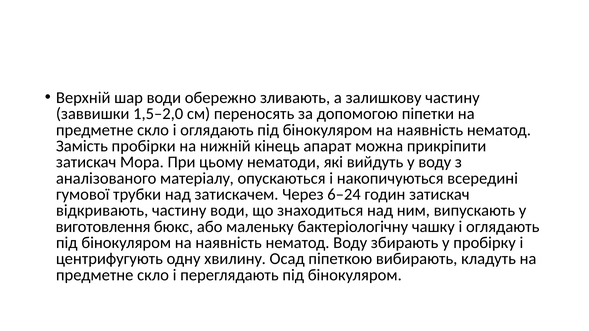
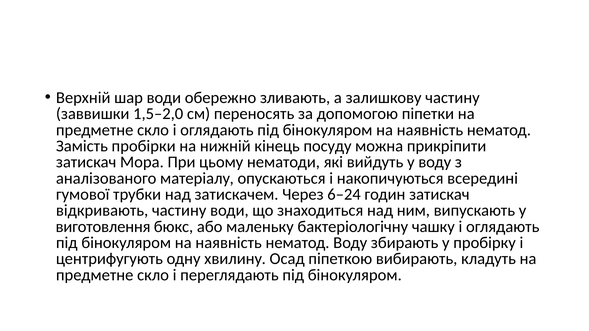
апарат: апарат -> посуду (328, 146)
